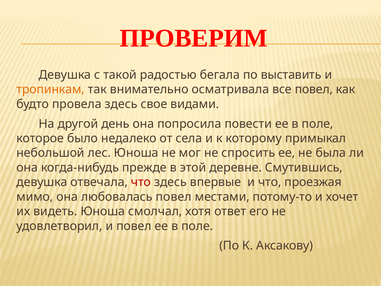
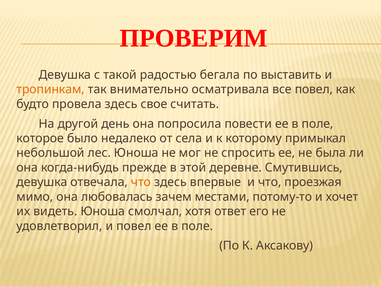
видами: видами -> считать (195, 104)
что colour: red -> orange (141, 182)
любовалась повел: повел -> зачем (174, 197)
